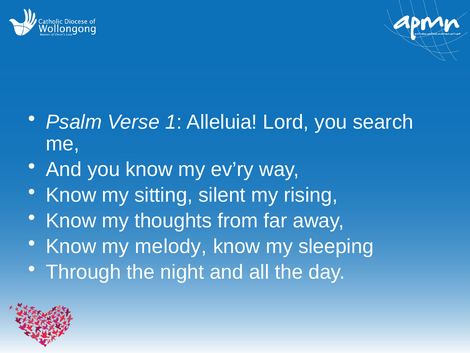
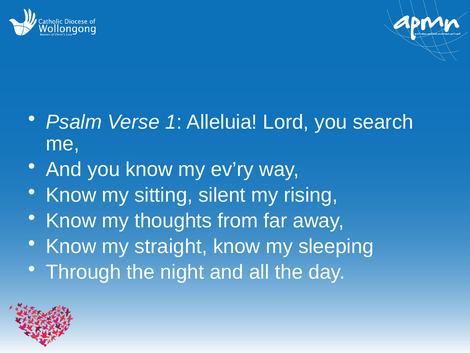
melody: melody -> straight (171, 246)
